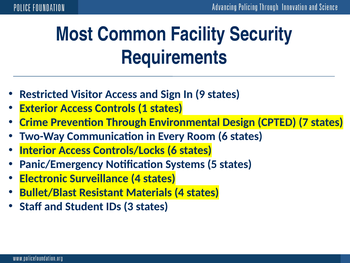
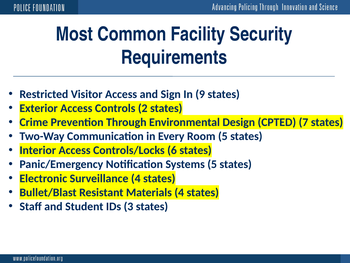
1: 1 -> 2 (143, 108)
Room 6: 6 -> 5 (223, 136)
